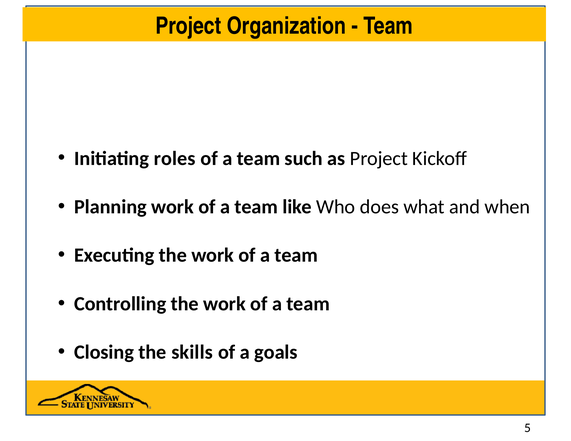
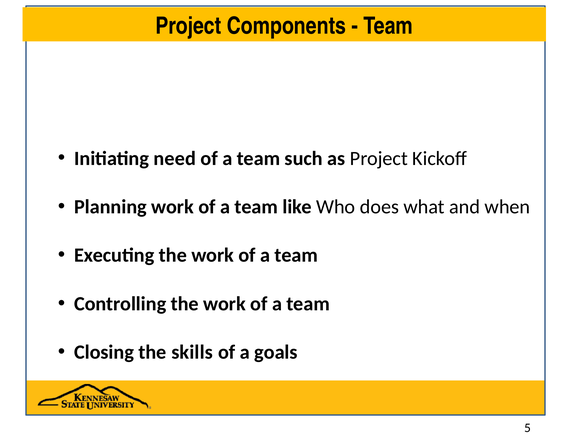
Organization: Organization -> Components (286, 26)
roles: roles -> need (175, 159)
